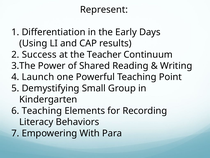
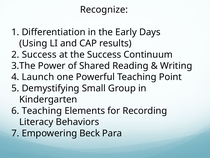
Represent: Represent -> Recognize (104, 10)
the Teacher: Teacher -> Success (104, 54)
With: With -> Beck (90, 133)
